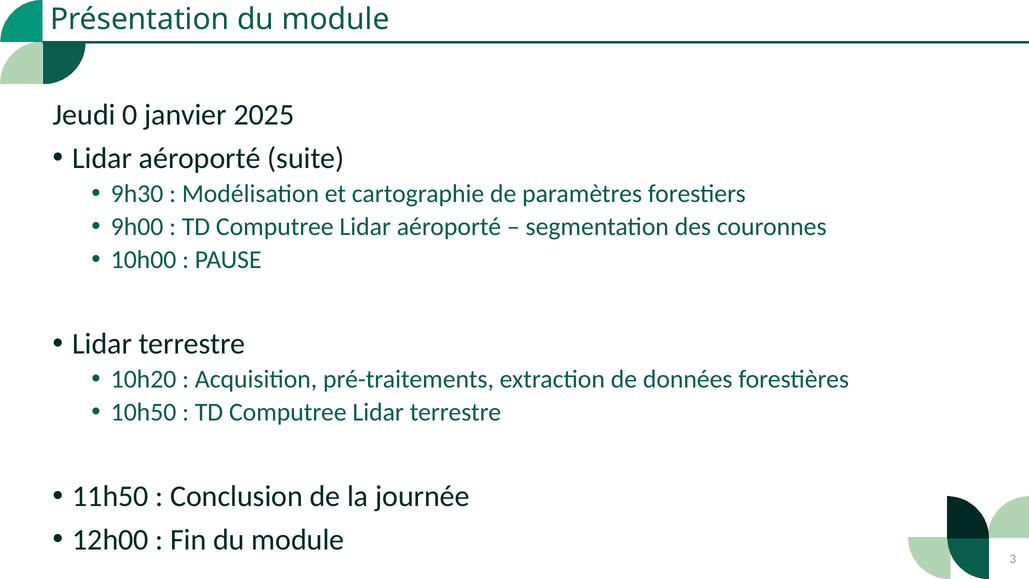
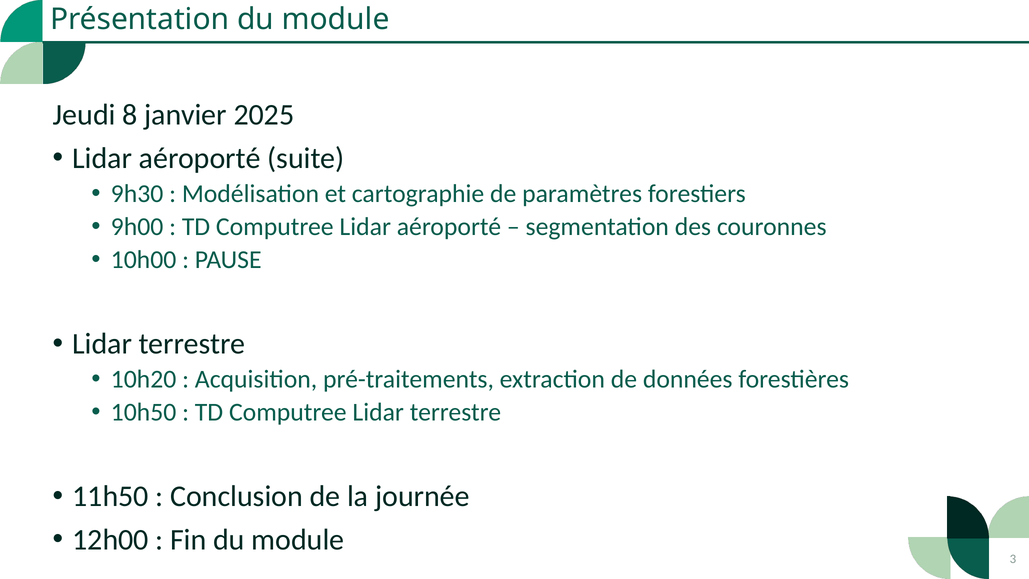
0: 0 -> 8 (130, 115)
